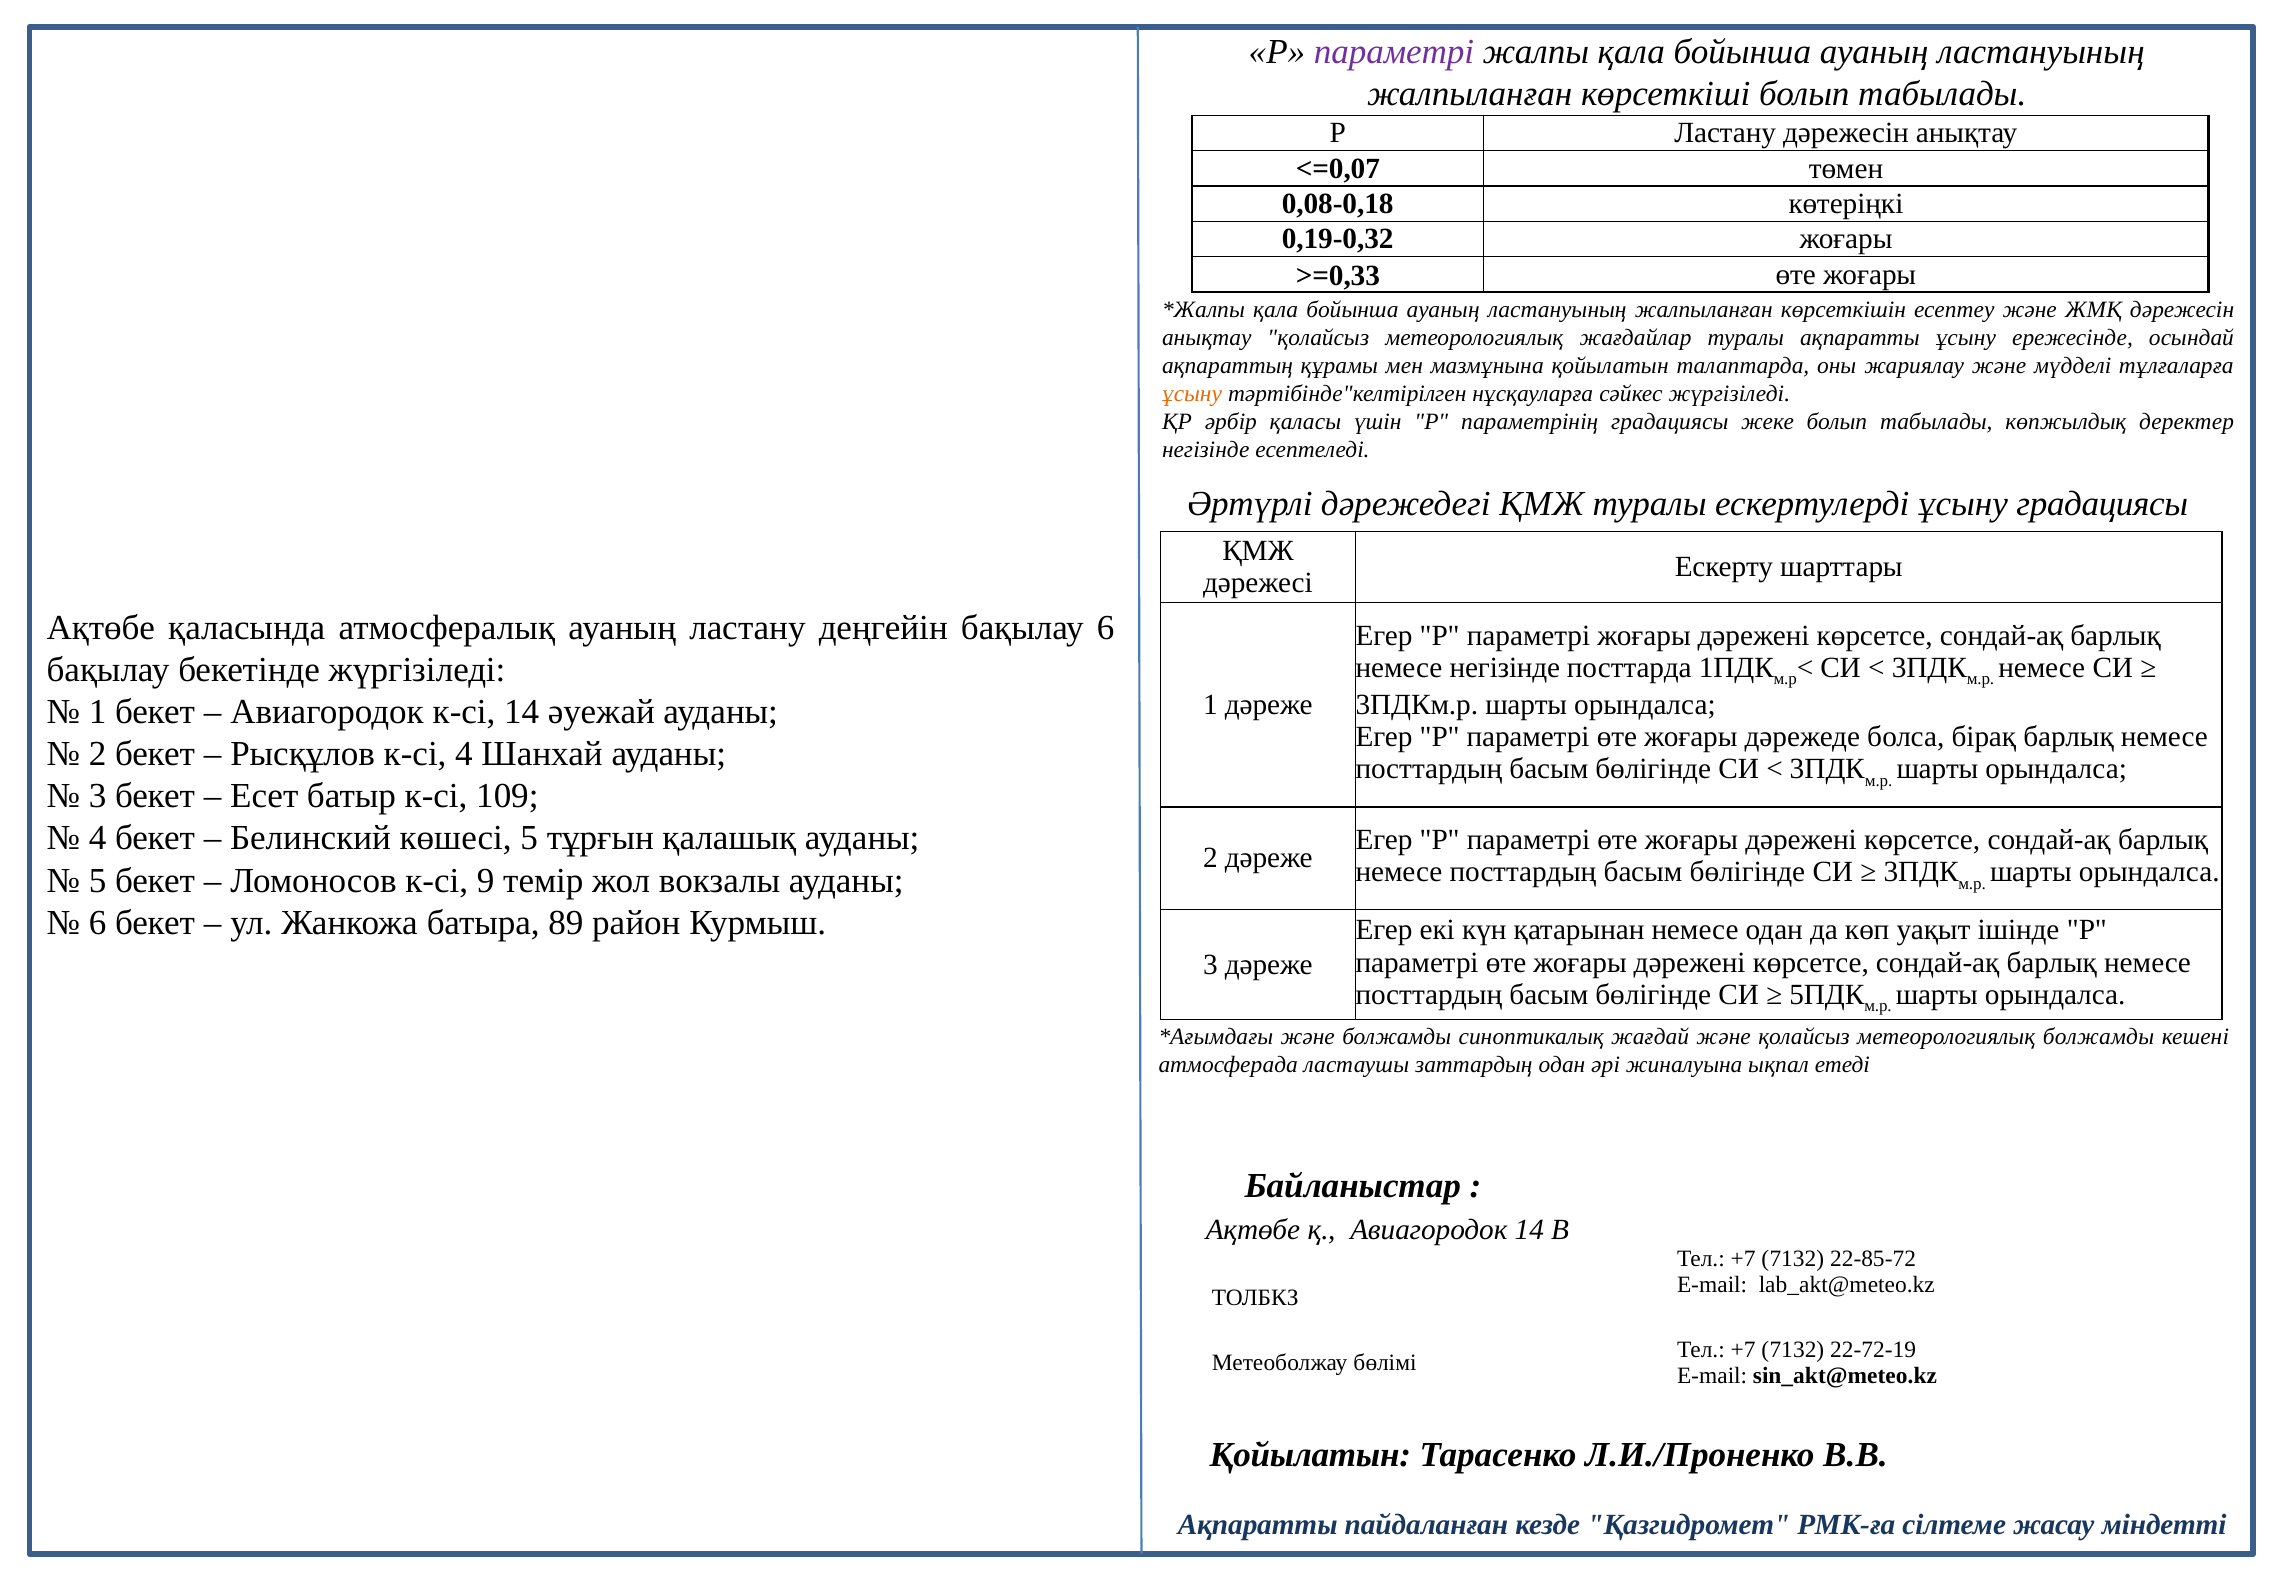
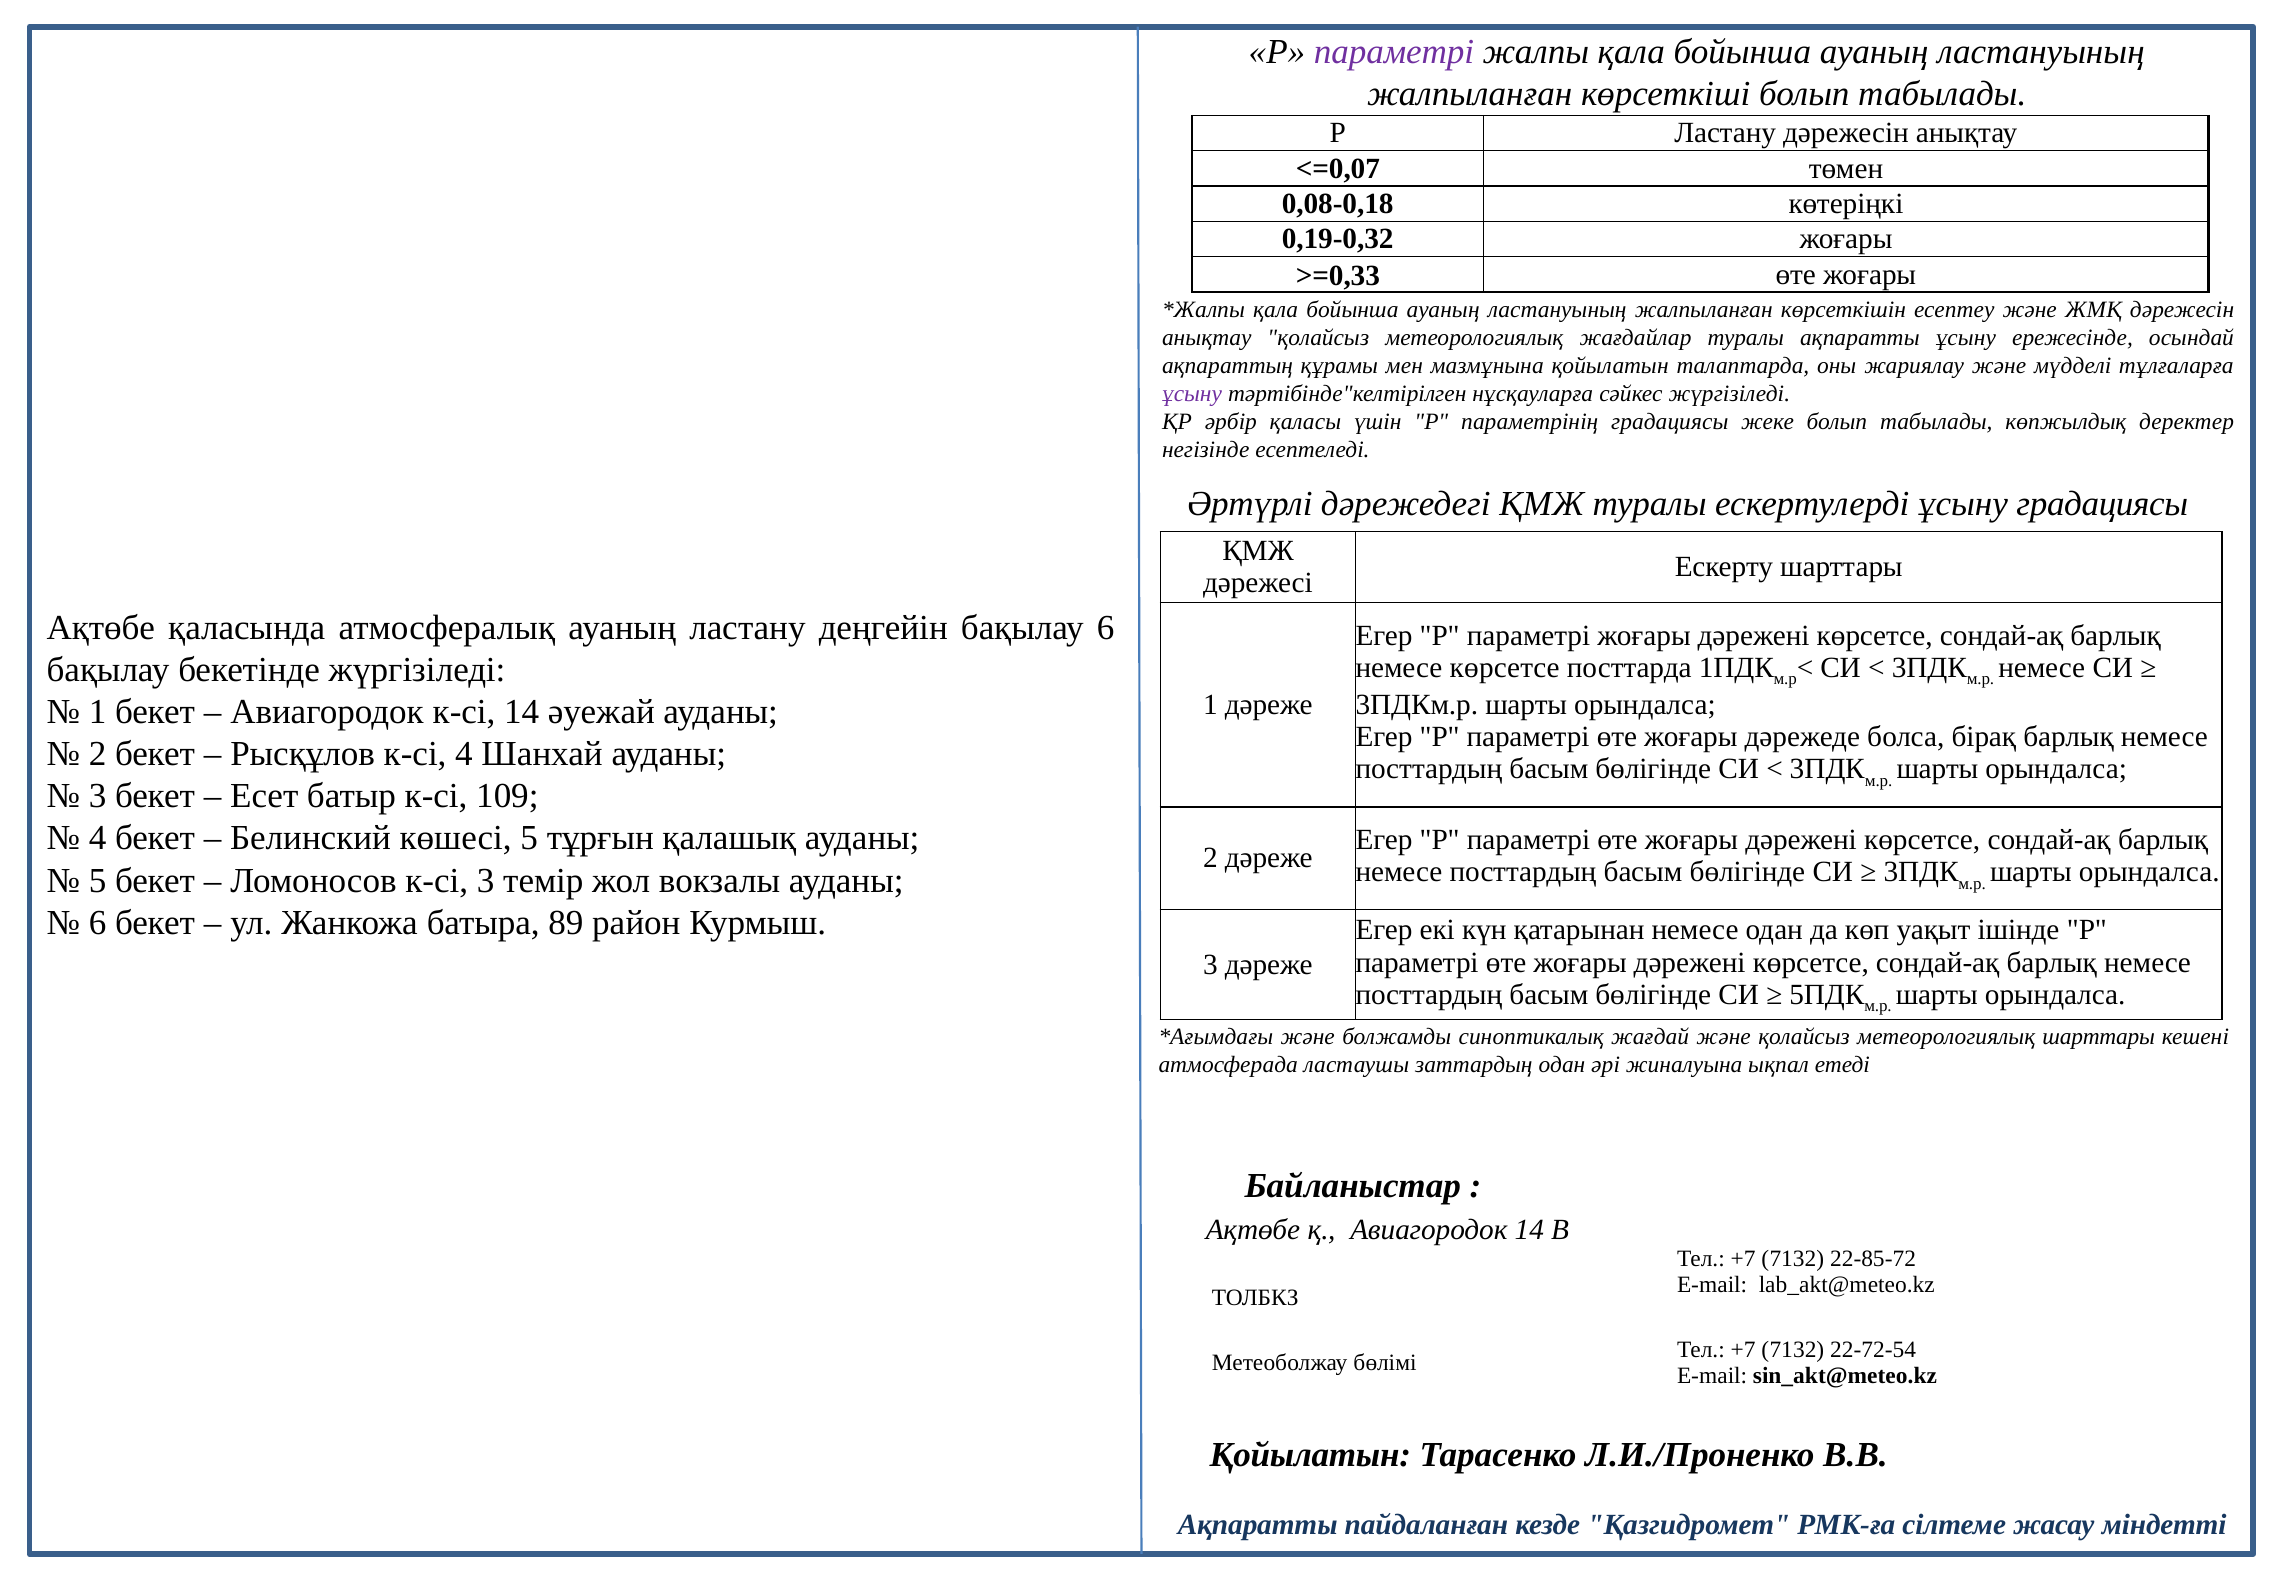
ұсыну colour: orange -> purple (1192, 394)
немесе негізінде: негізінде -> көрсетсе (1505, 668)
к-сі 9: 9 -> 3 (486, 880)
метеорологиялық болжамды: болжамды -> шарттары (2099, 1037)
22-72-19: 22-72-19 -> 22-72-54 (1873, 1350)
